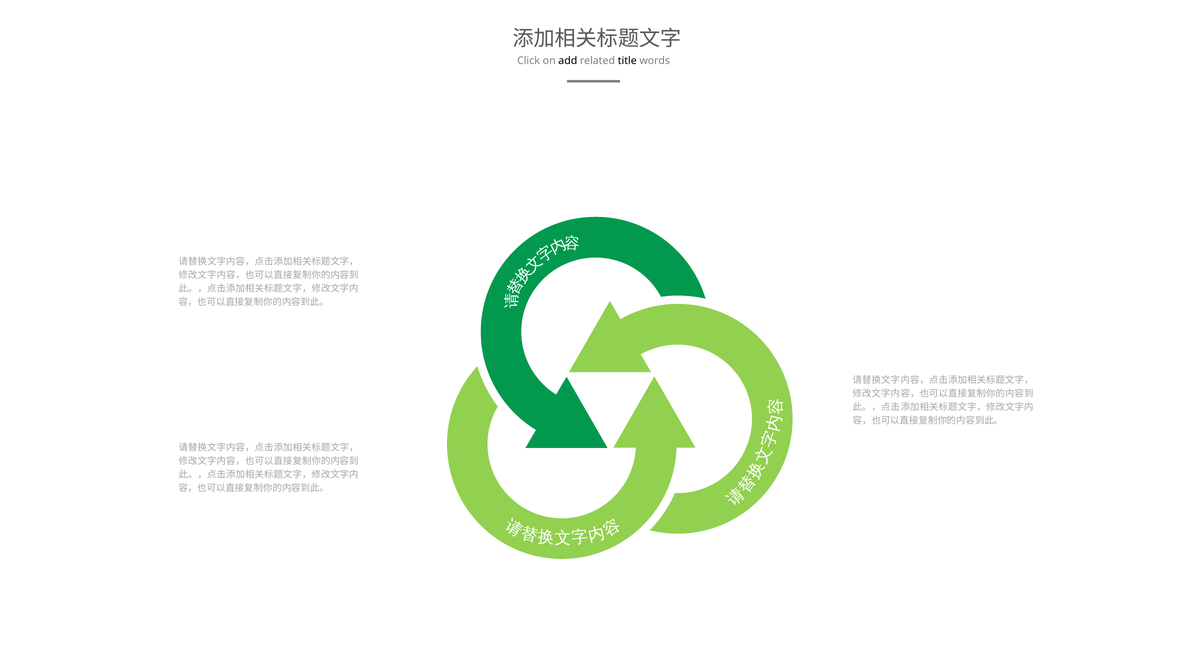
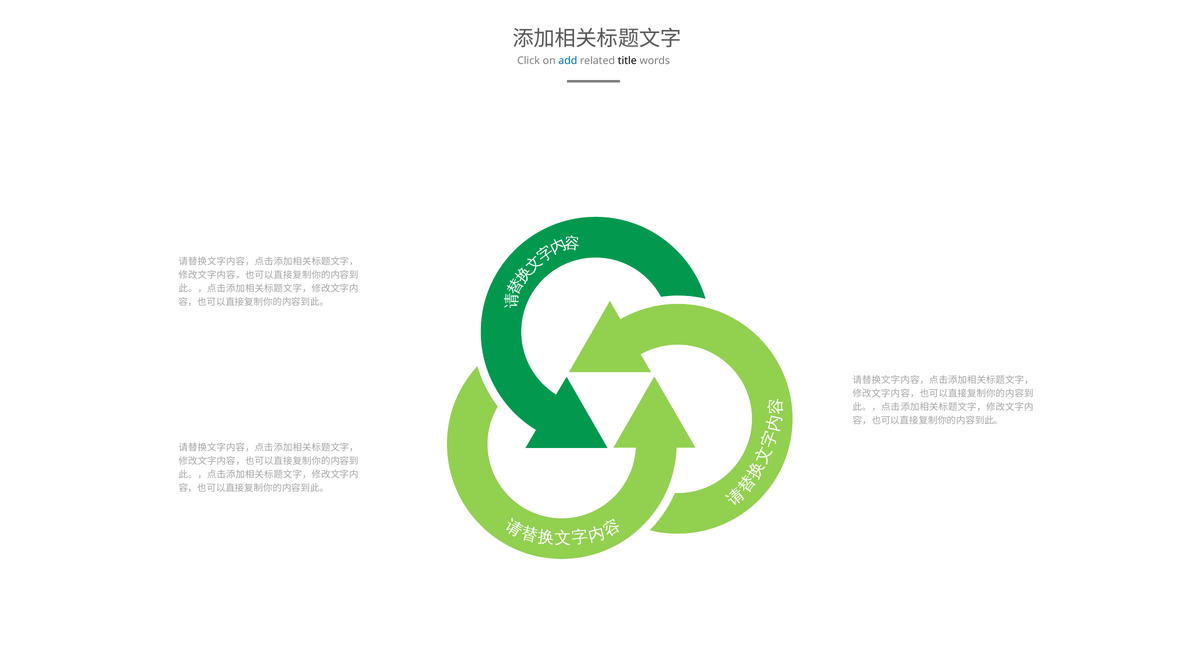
add colour: black -> blue (568, 61)
